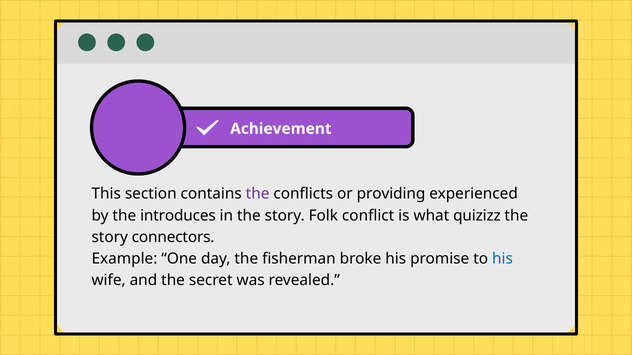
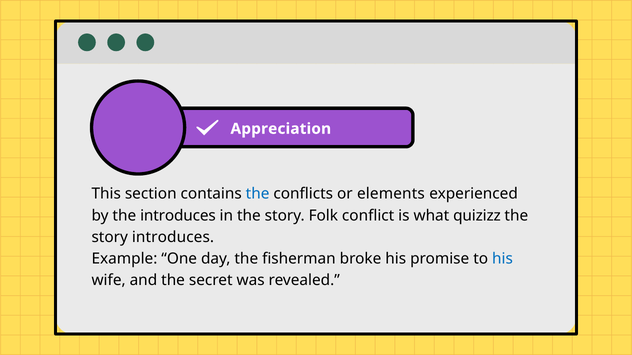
Achievement: Achievement -> Appreciation (281, 129)
the colour: purple -> blue (258, 194)
providing: providing -> elements (391, 194)
story connectors: connectors -> introduces (173, 237)
